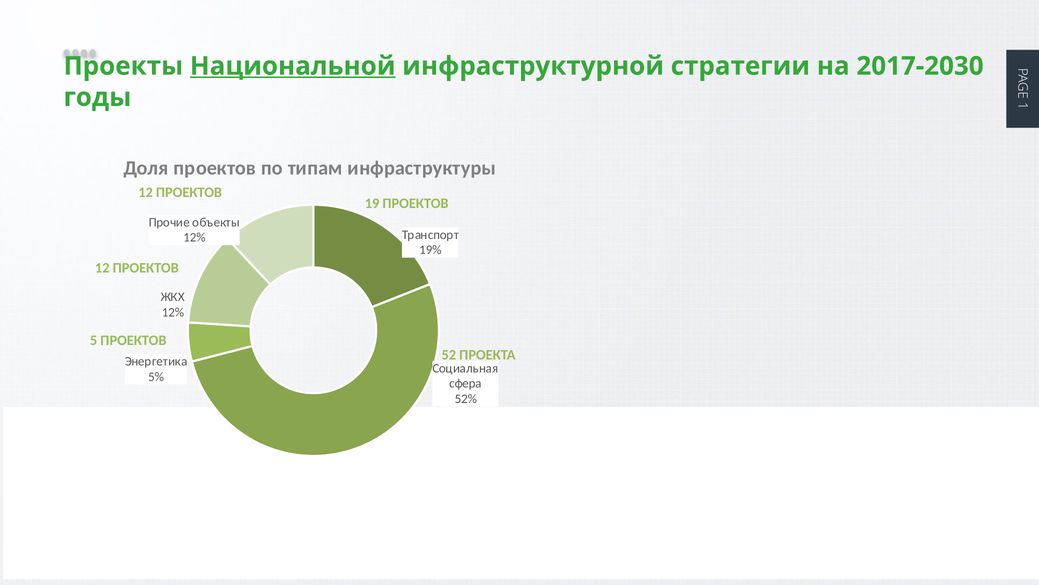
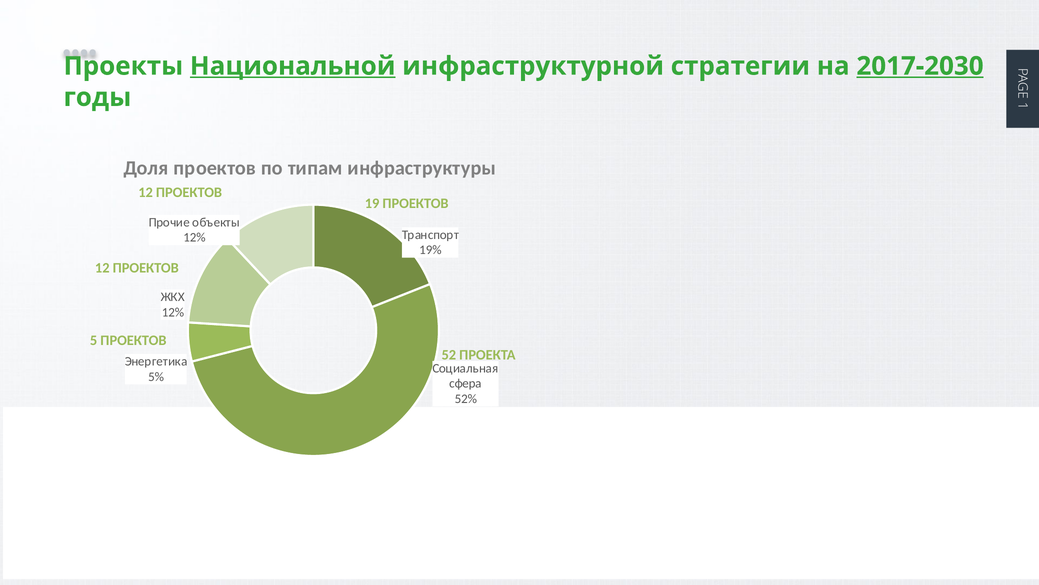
2017-2030 underline: none -> present (920, 66)
